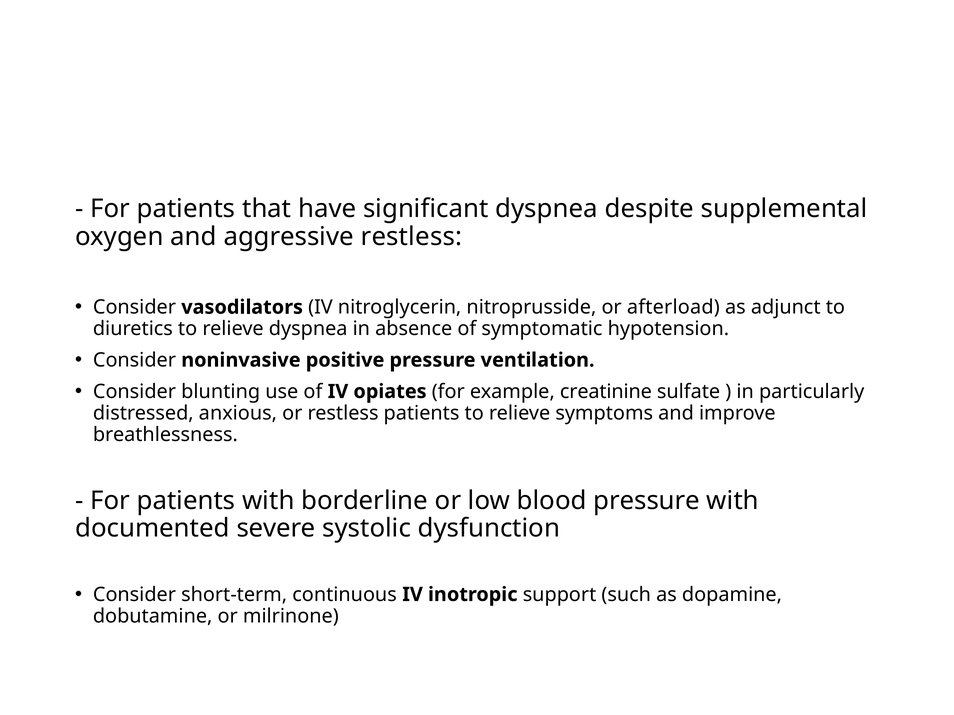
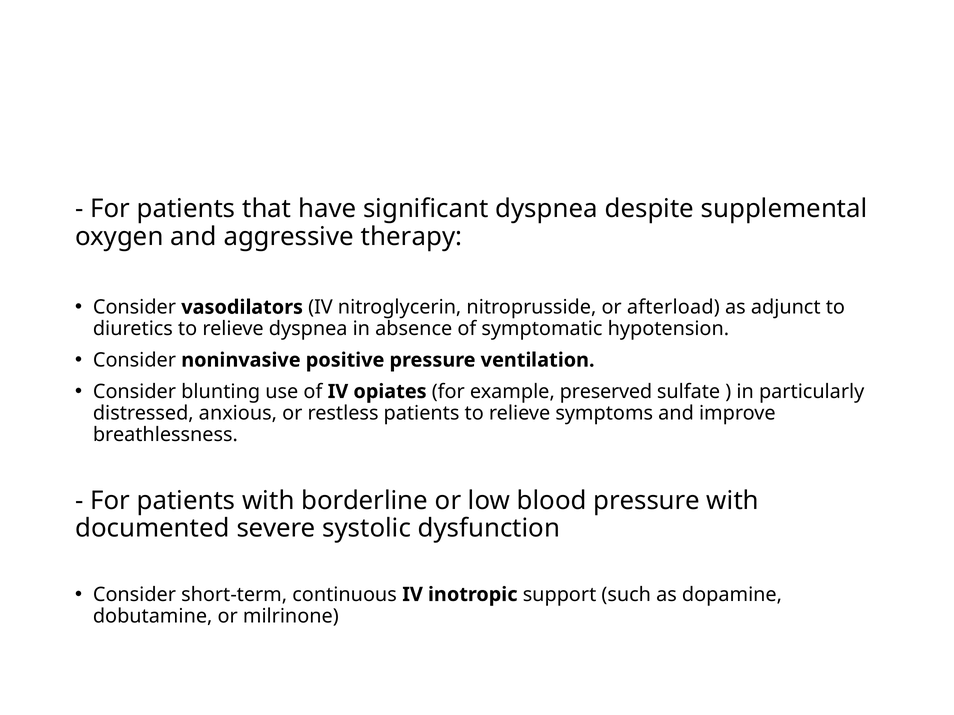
aggressive restless: restless -> therapy (412, 237)
creatinine: creatinine -> preserved (606, 392)
